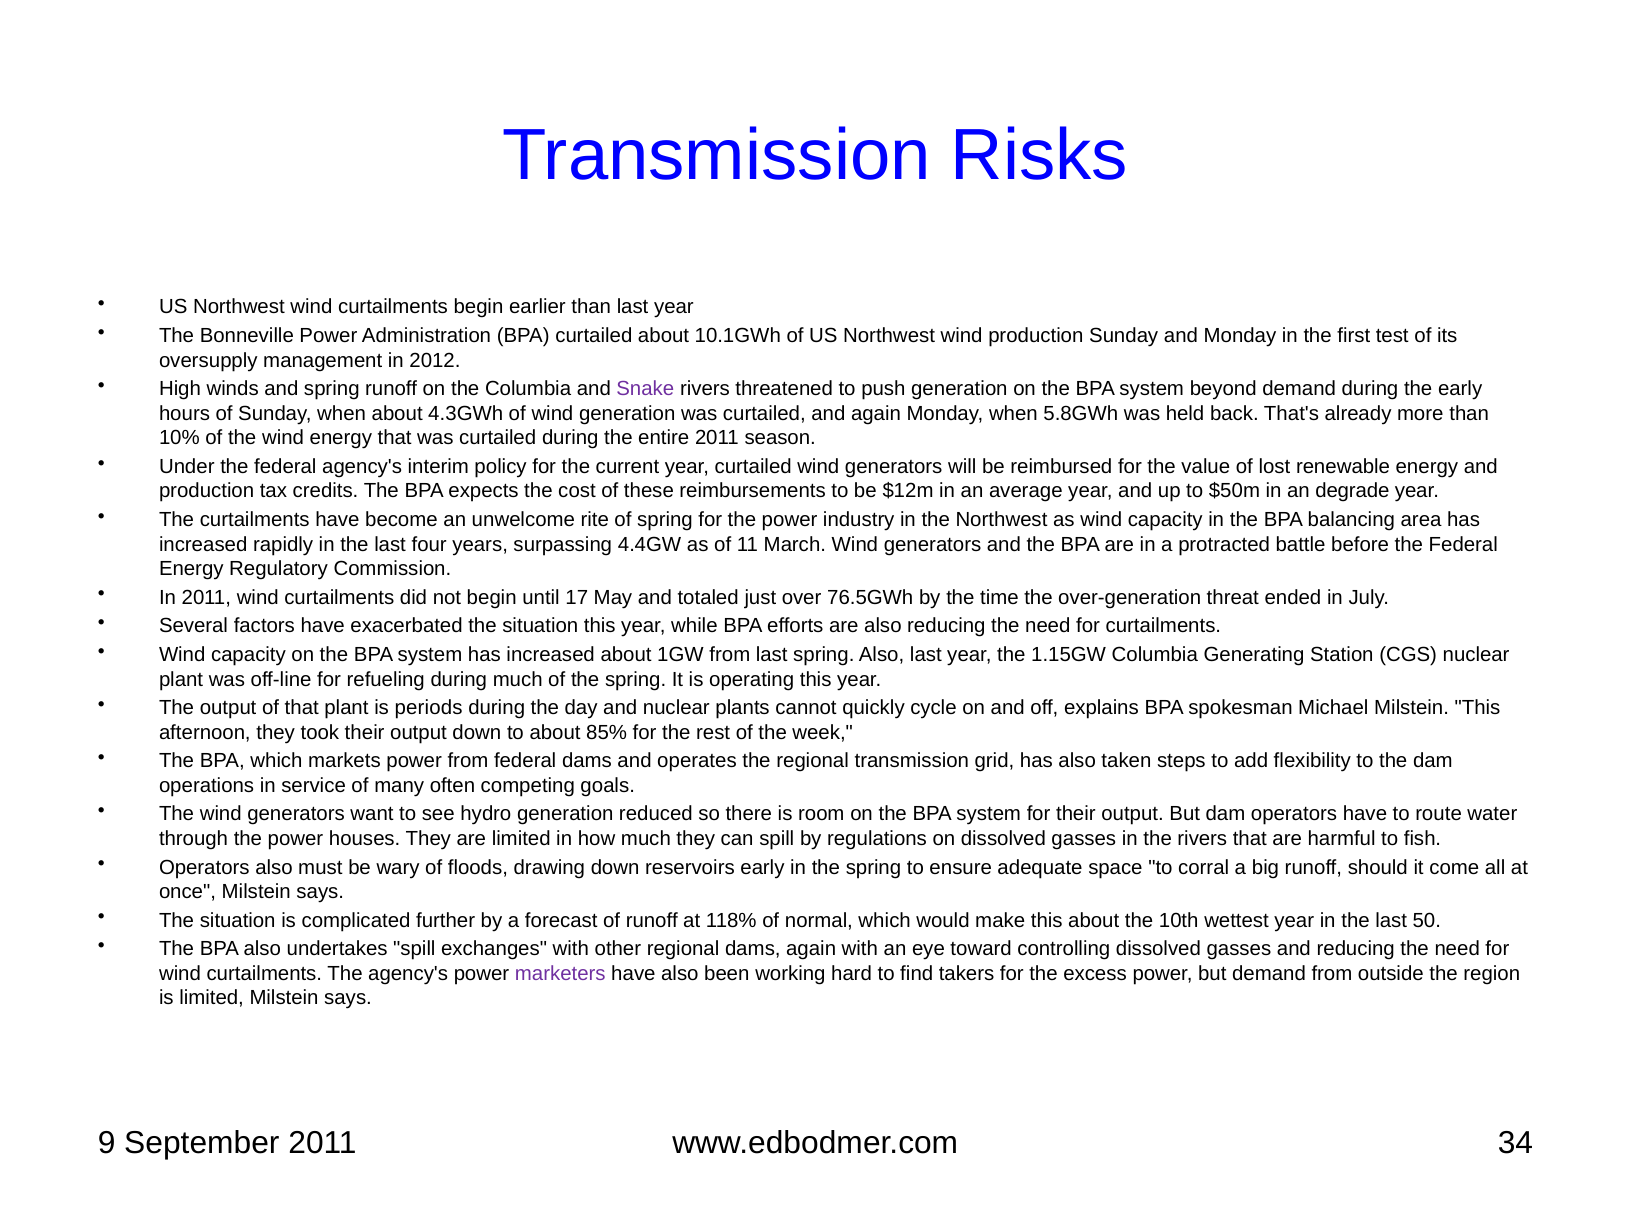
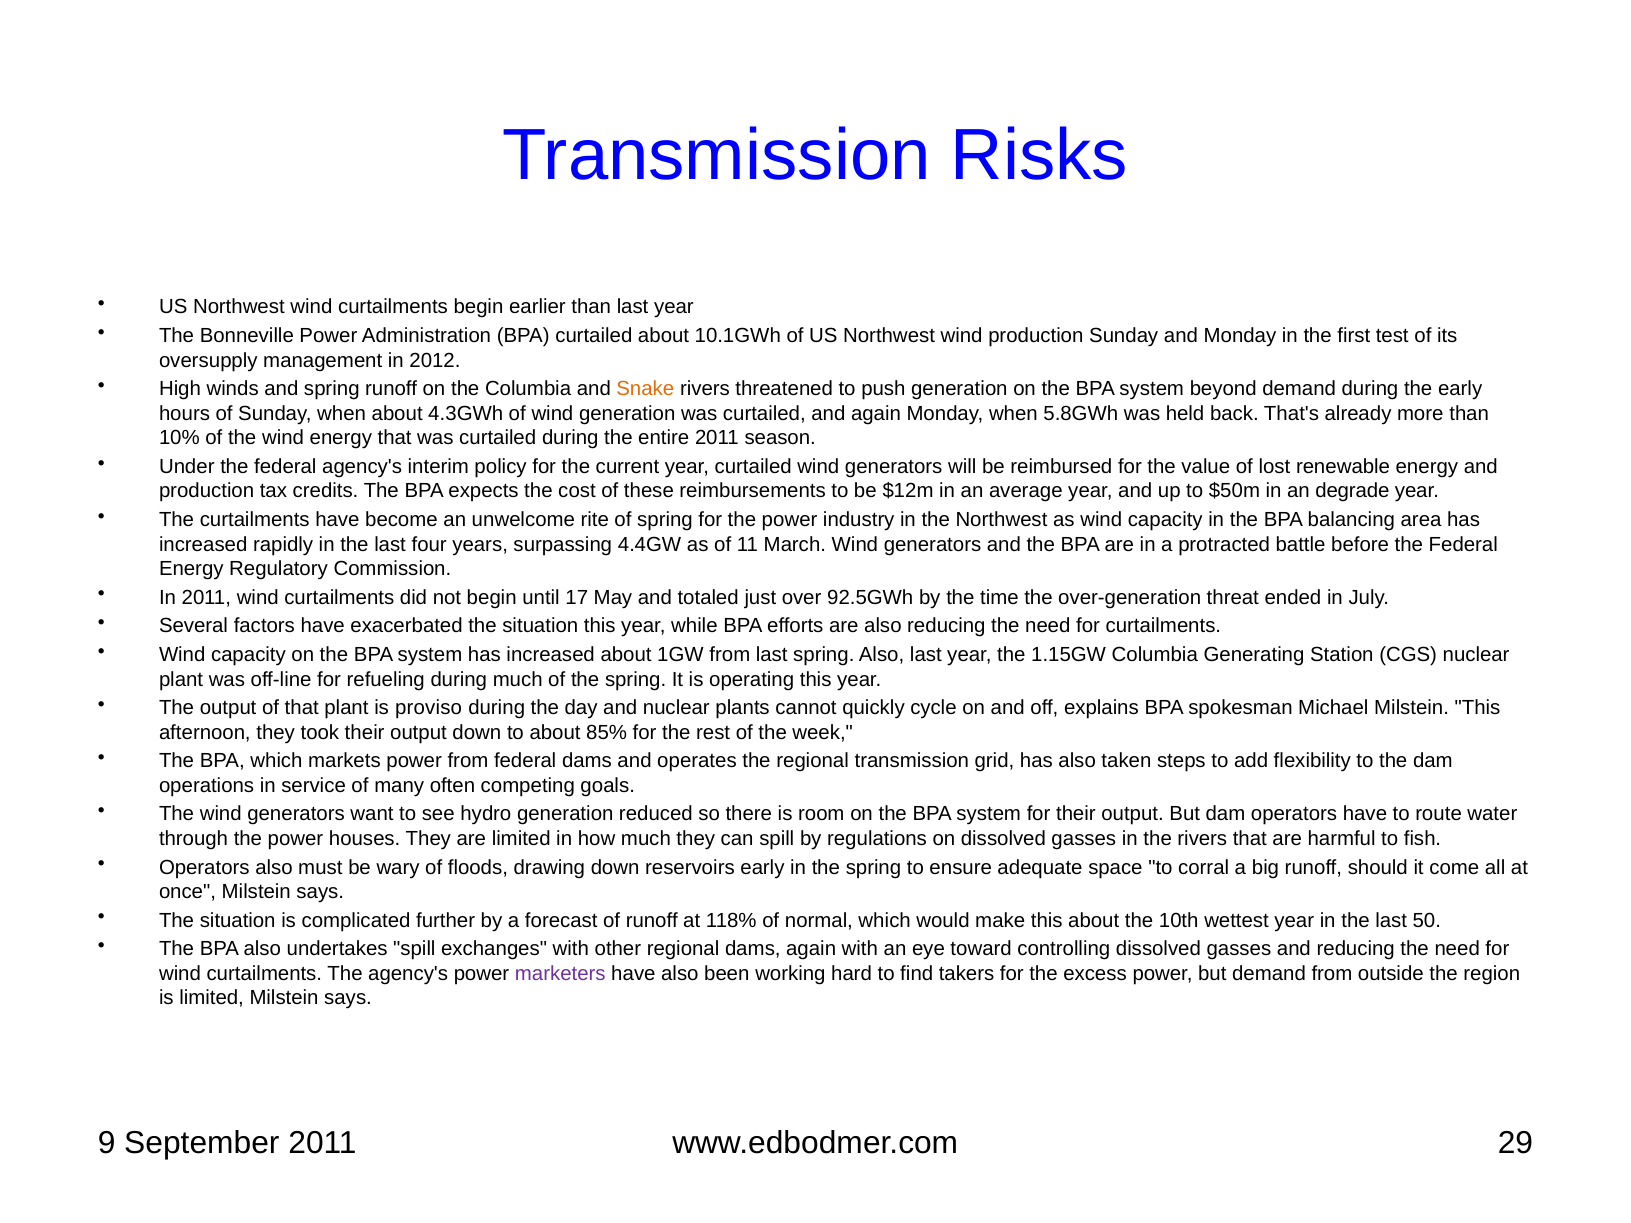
Snake colour: purple -> orange (645, 389)
76.5GWh: 76.5GWh -> 92.5GWh (870, 598)
periods: periods -> proviso (429, 708)
34: 34 -> 29 (1515, 1143)
